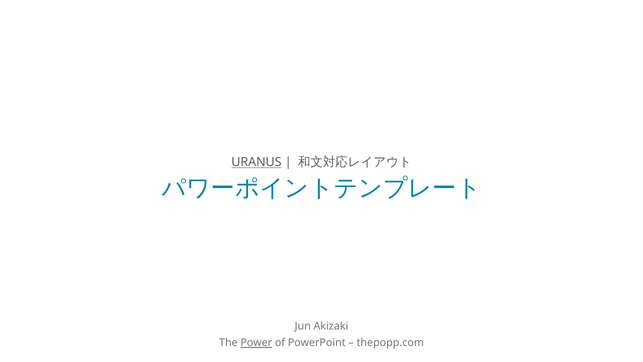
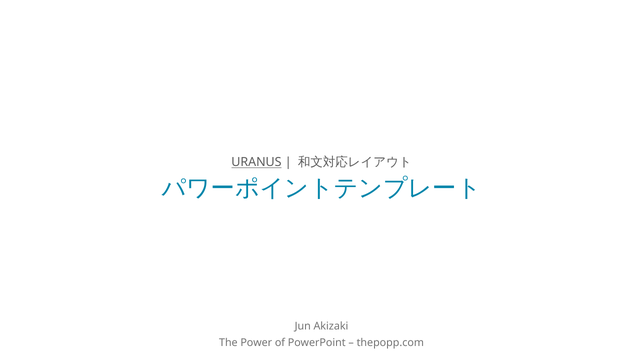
Power underline: present -> none (256, 343)
